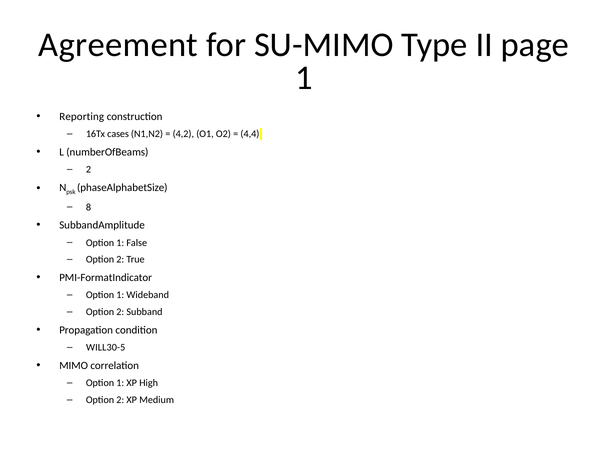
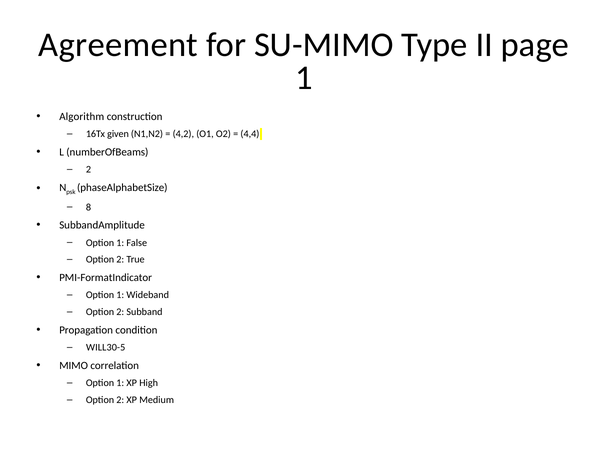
Reporting: Reporting -> Algorithm (82, 117)
cases: cases -> given (118, 134)
